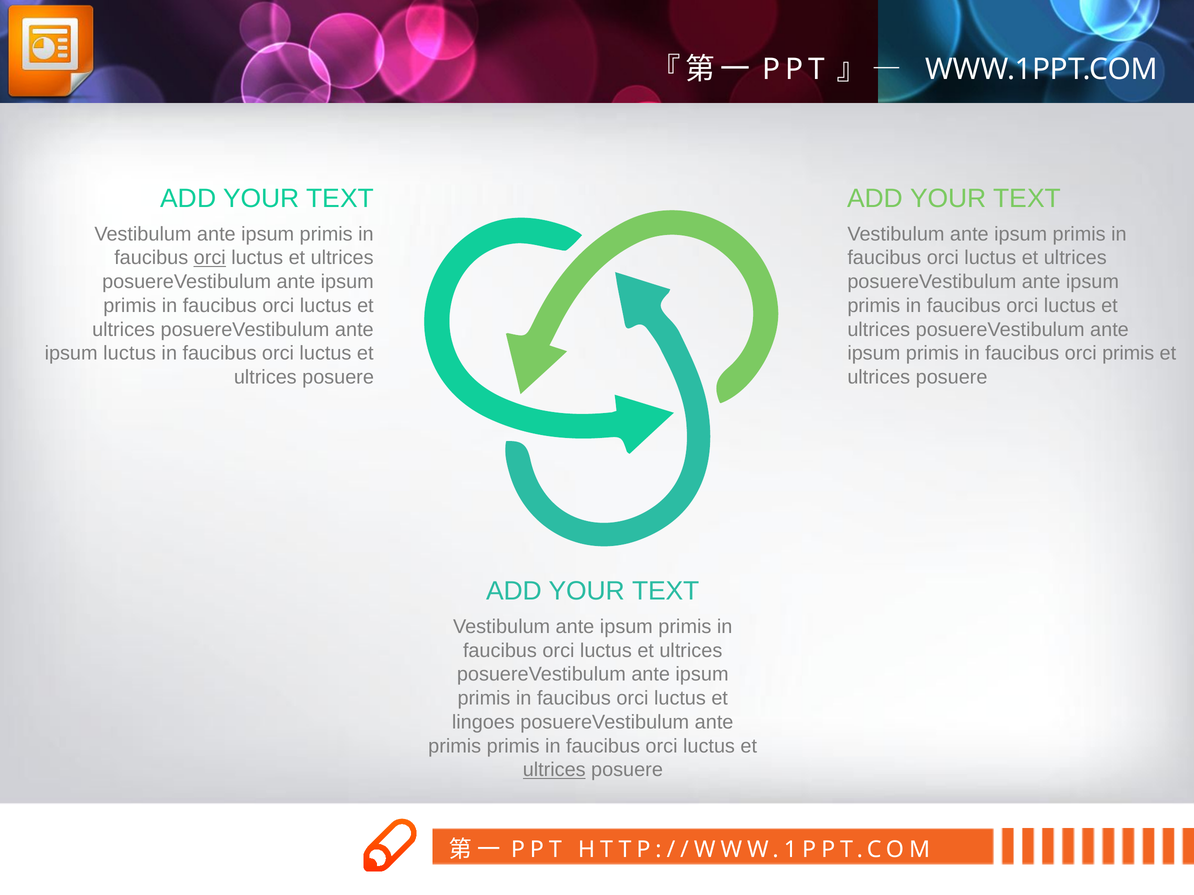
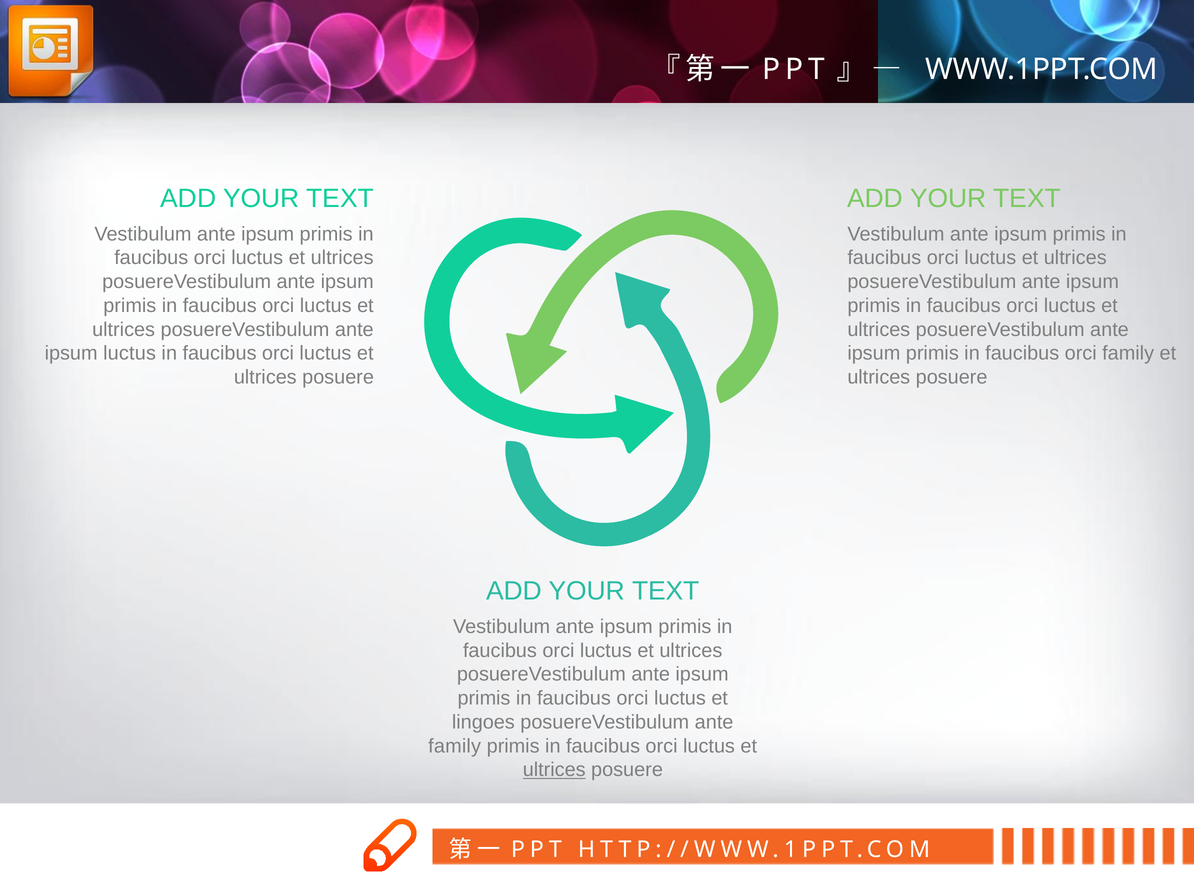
orci underline: present -> none (210, 258)
orci primis: primis -> family (1128, 354)
primis: primis -> family (455, 746)
